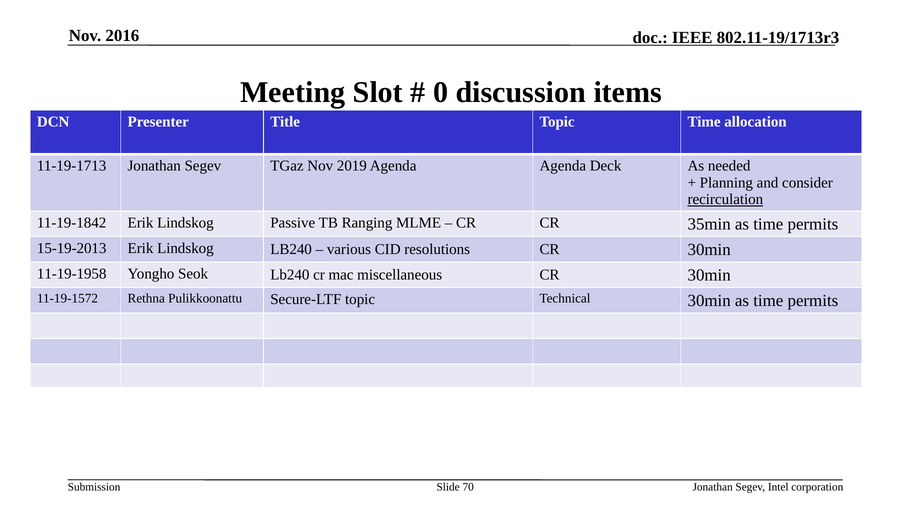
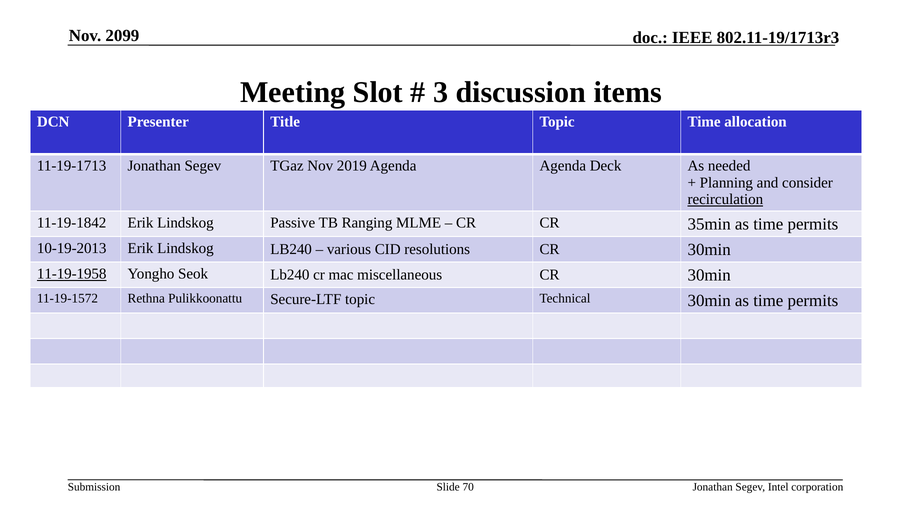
2016: 2016 -> 2099 (122, 36)
0: 0 -> 3 (441, 92)
15-19-2013: 15-19-2013 -> 10-19-2013 (72, 248)
11-19-1958 underline: none -> present (72, 274)
